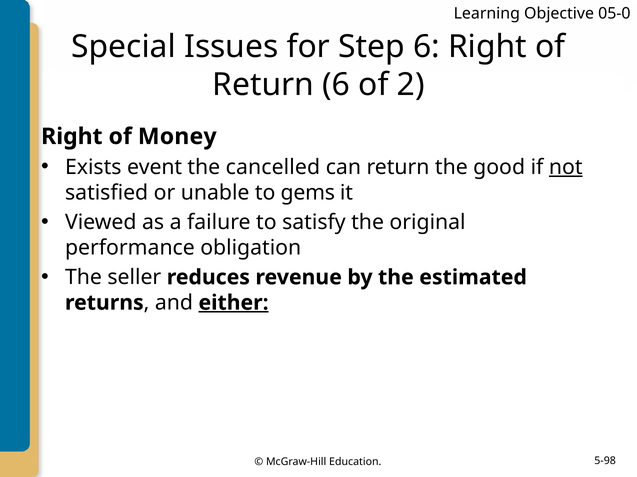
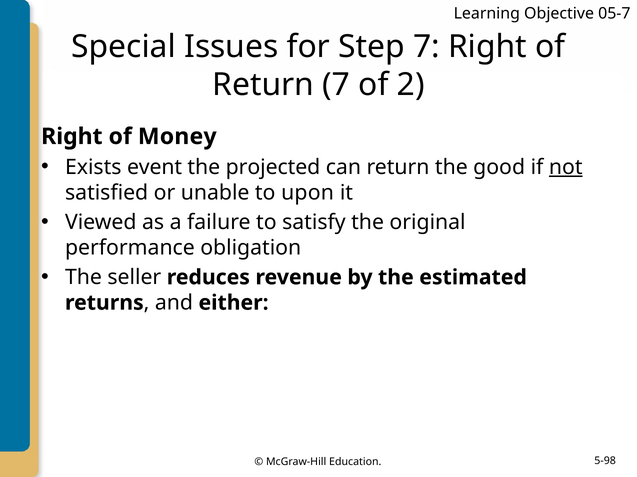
05-0: 05-0 -> 05-7 (614, 14)
Step 6: 6 -> 7 (426, 47)
Return 6: 6 -> 7 (336, 85)
cancelled: cancelled -> projected (273, 167)
gems: gems -> upon (308, 193)
either underline: present -> none (234, 303)
